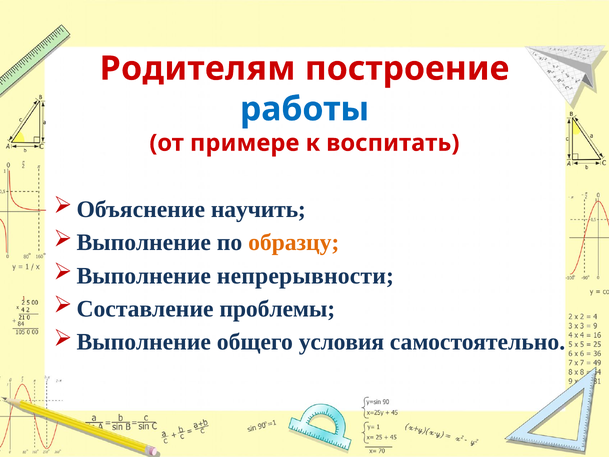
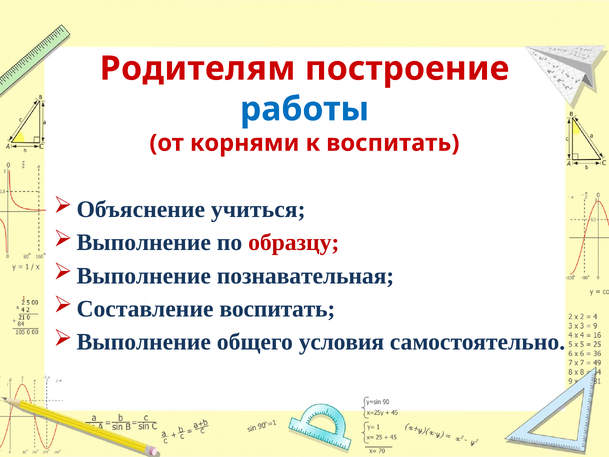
примере: примере -> корнями (245, 143)
научить: научить -> учиться (258, 209)
образцу colour: orange -> red (294, 242)
непрерывности: непрерывности -> познавательная (306, 276)
проблемы: проблемы -> воспитать (277, 309)
